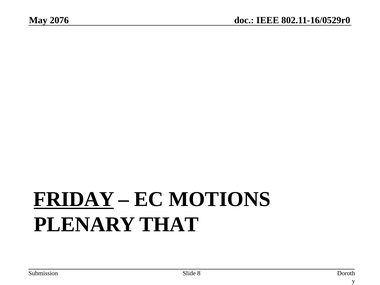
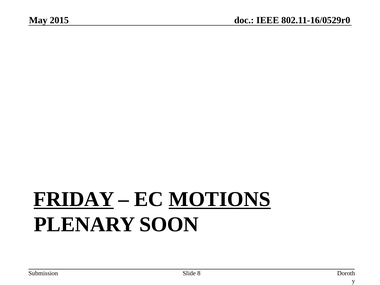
2076: 2076 -> 2015 (59, 20)
MOTIONS underline: none -> present (220, 199)
THAT: THAT -> SOON (169, 225)
